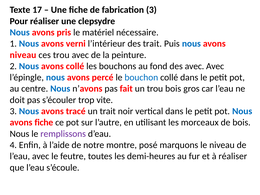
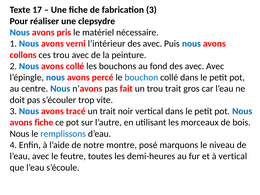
l’intérieur des trait: trait -> avec (152, 44)
niveau: niveau -> collons (23, 55)
trou bois: bois -> trait (173, 89)
remplissons colour: purple -> blue (63, 134)
à réaliser: réaliser -> vertical (233, 156)
